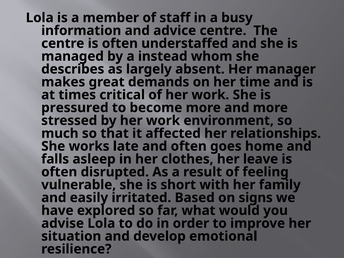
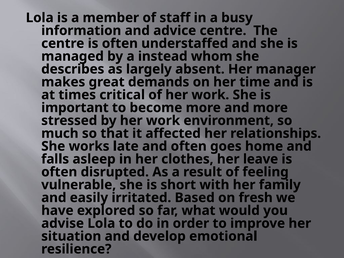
pressured: pressured -> important (75, 108)
signs: signs -> fresh (256, 198)
